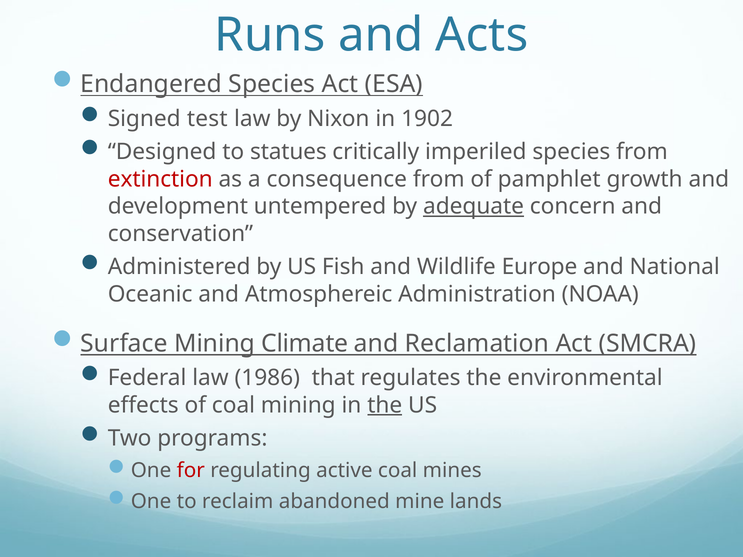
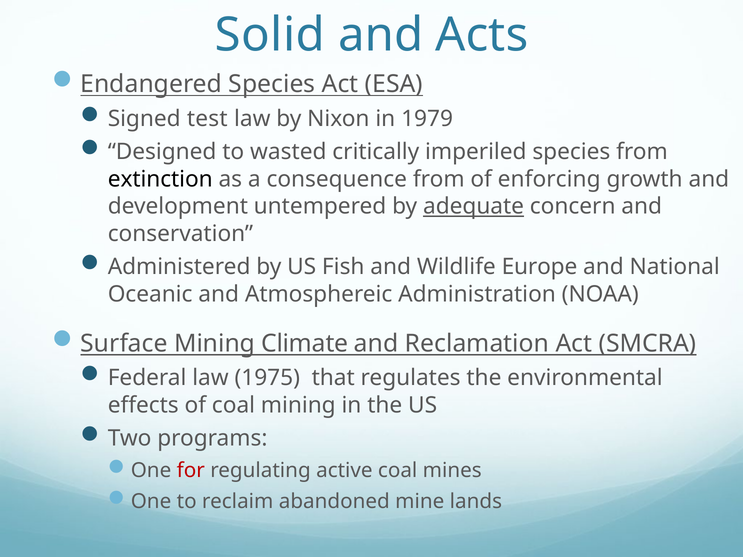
Runs: Runs -> Solid (270, 35)
1902: 1902 -> 1979 (427, 119)
statues: statues -> wasted (288, 152)
extinction colour: red -> black (160, 179)
pamphlet: pamphlet -> enforcing (549, 179)
1986: 1986 -> 1975 (267, 378)
the underline: present -> none (385, 405)
